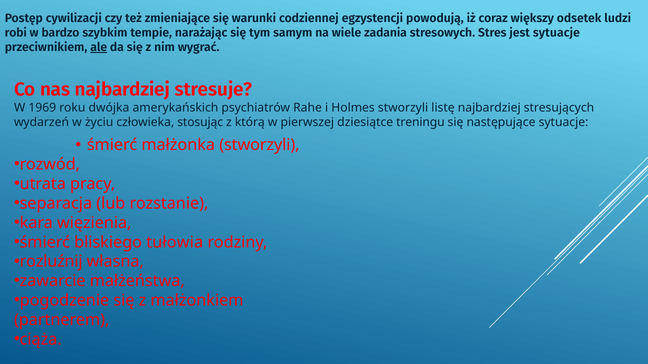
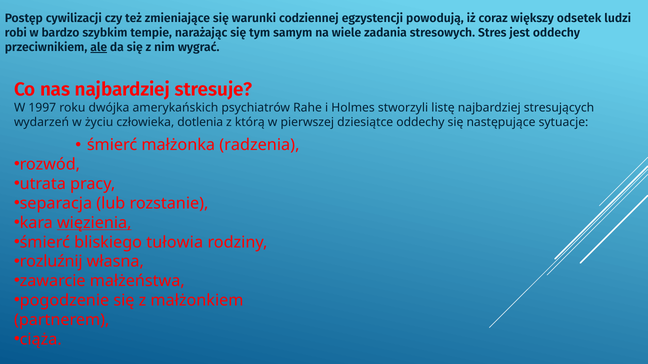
jest sytuacje: sytuacje -> oddechy (557, 33)
1969: 1969 -> 1997 (42, 108)
stosując: stosując -> dotlenia (200, 123)
dziesiątce treningu: treningu -> oddechy (420, 123)
małżonka stworzyli: stworzyli -> radzenia (259, 145)
więzienia underline: none -> present (94, 223)
